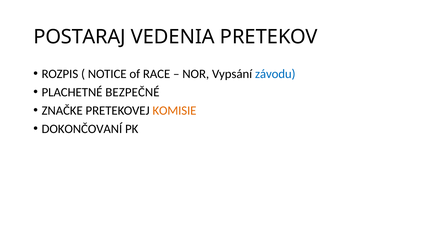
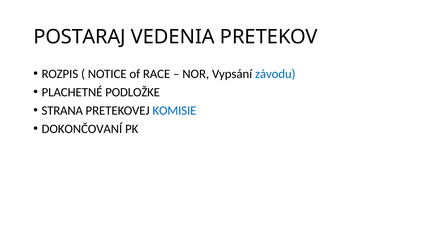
BEZPEČNÉ: BEZPEČNÉ -> PODLOŽKE (133, 92)
ZNAČKE: ZNAČKE -> STRANA (62, 111)
KOMISIE colour: orange -> blue (174, 111)
